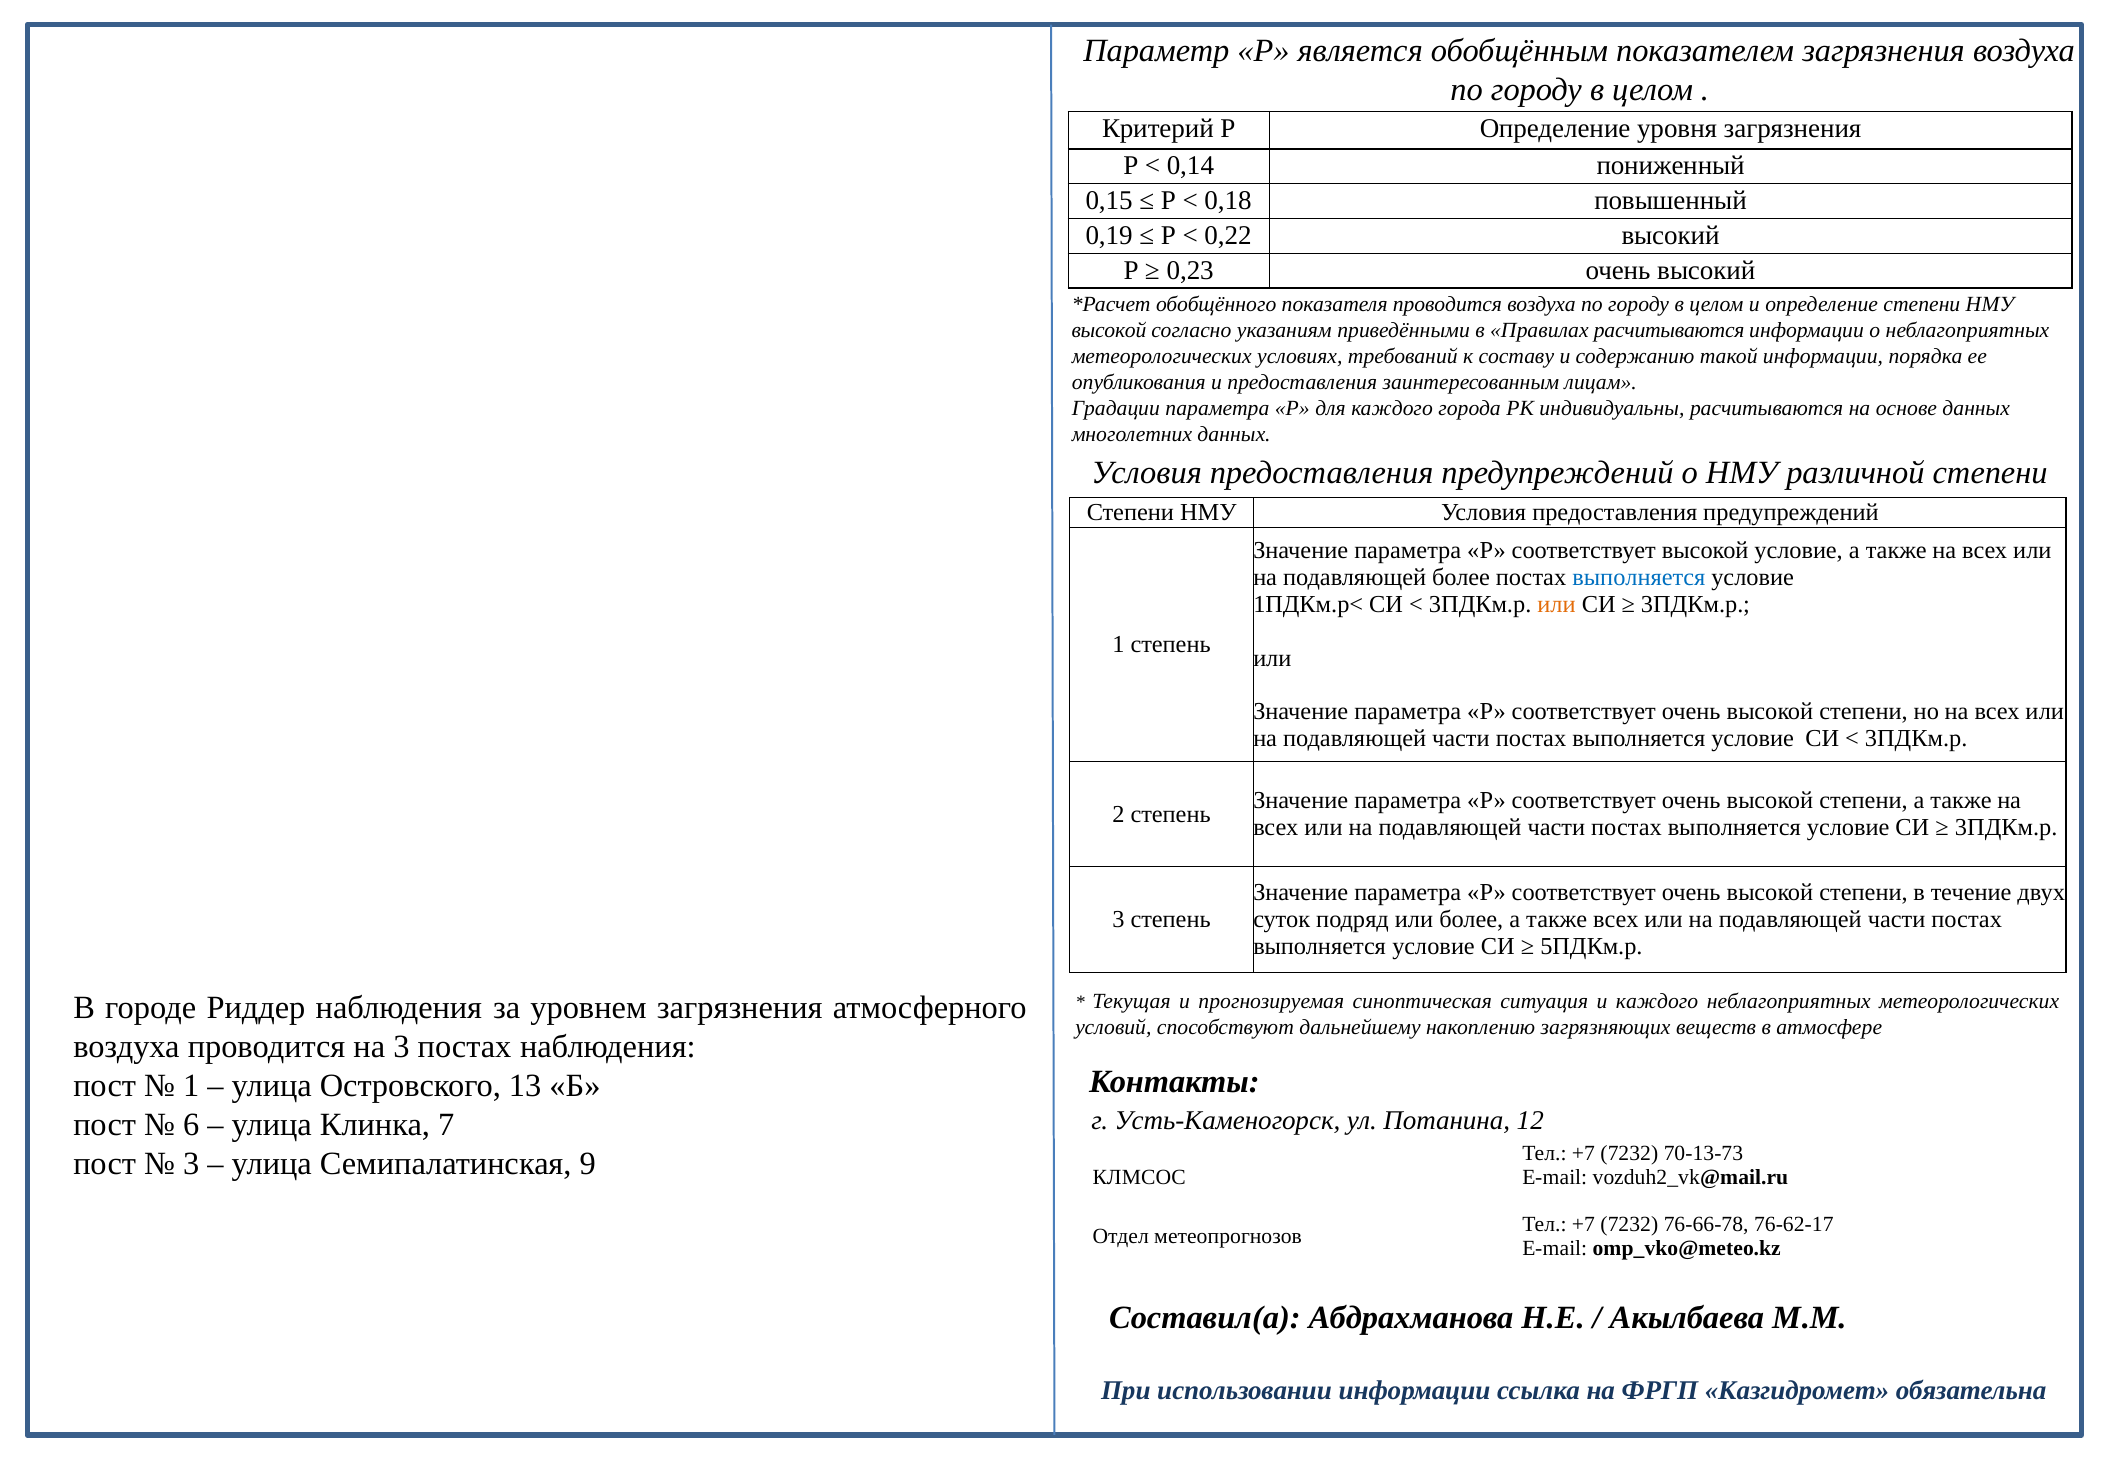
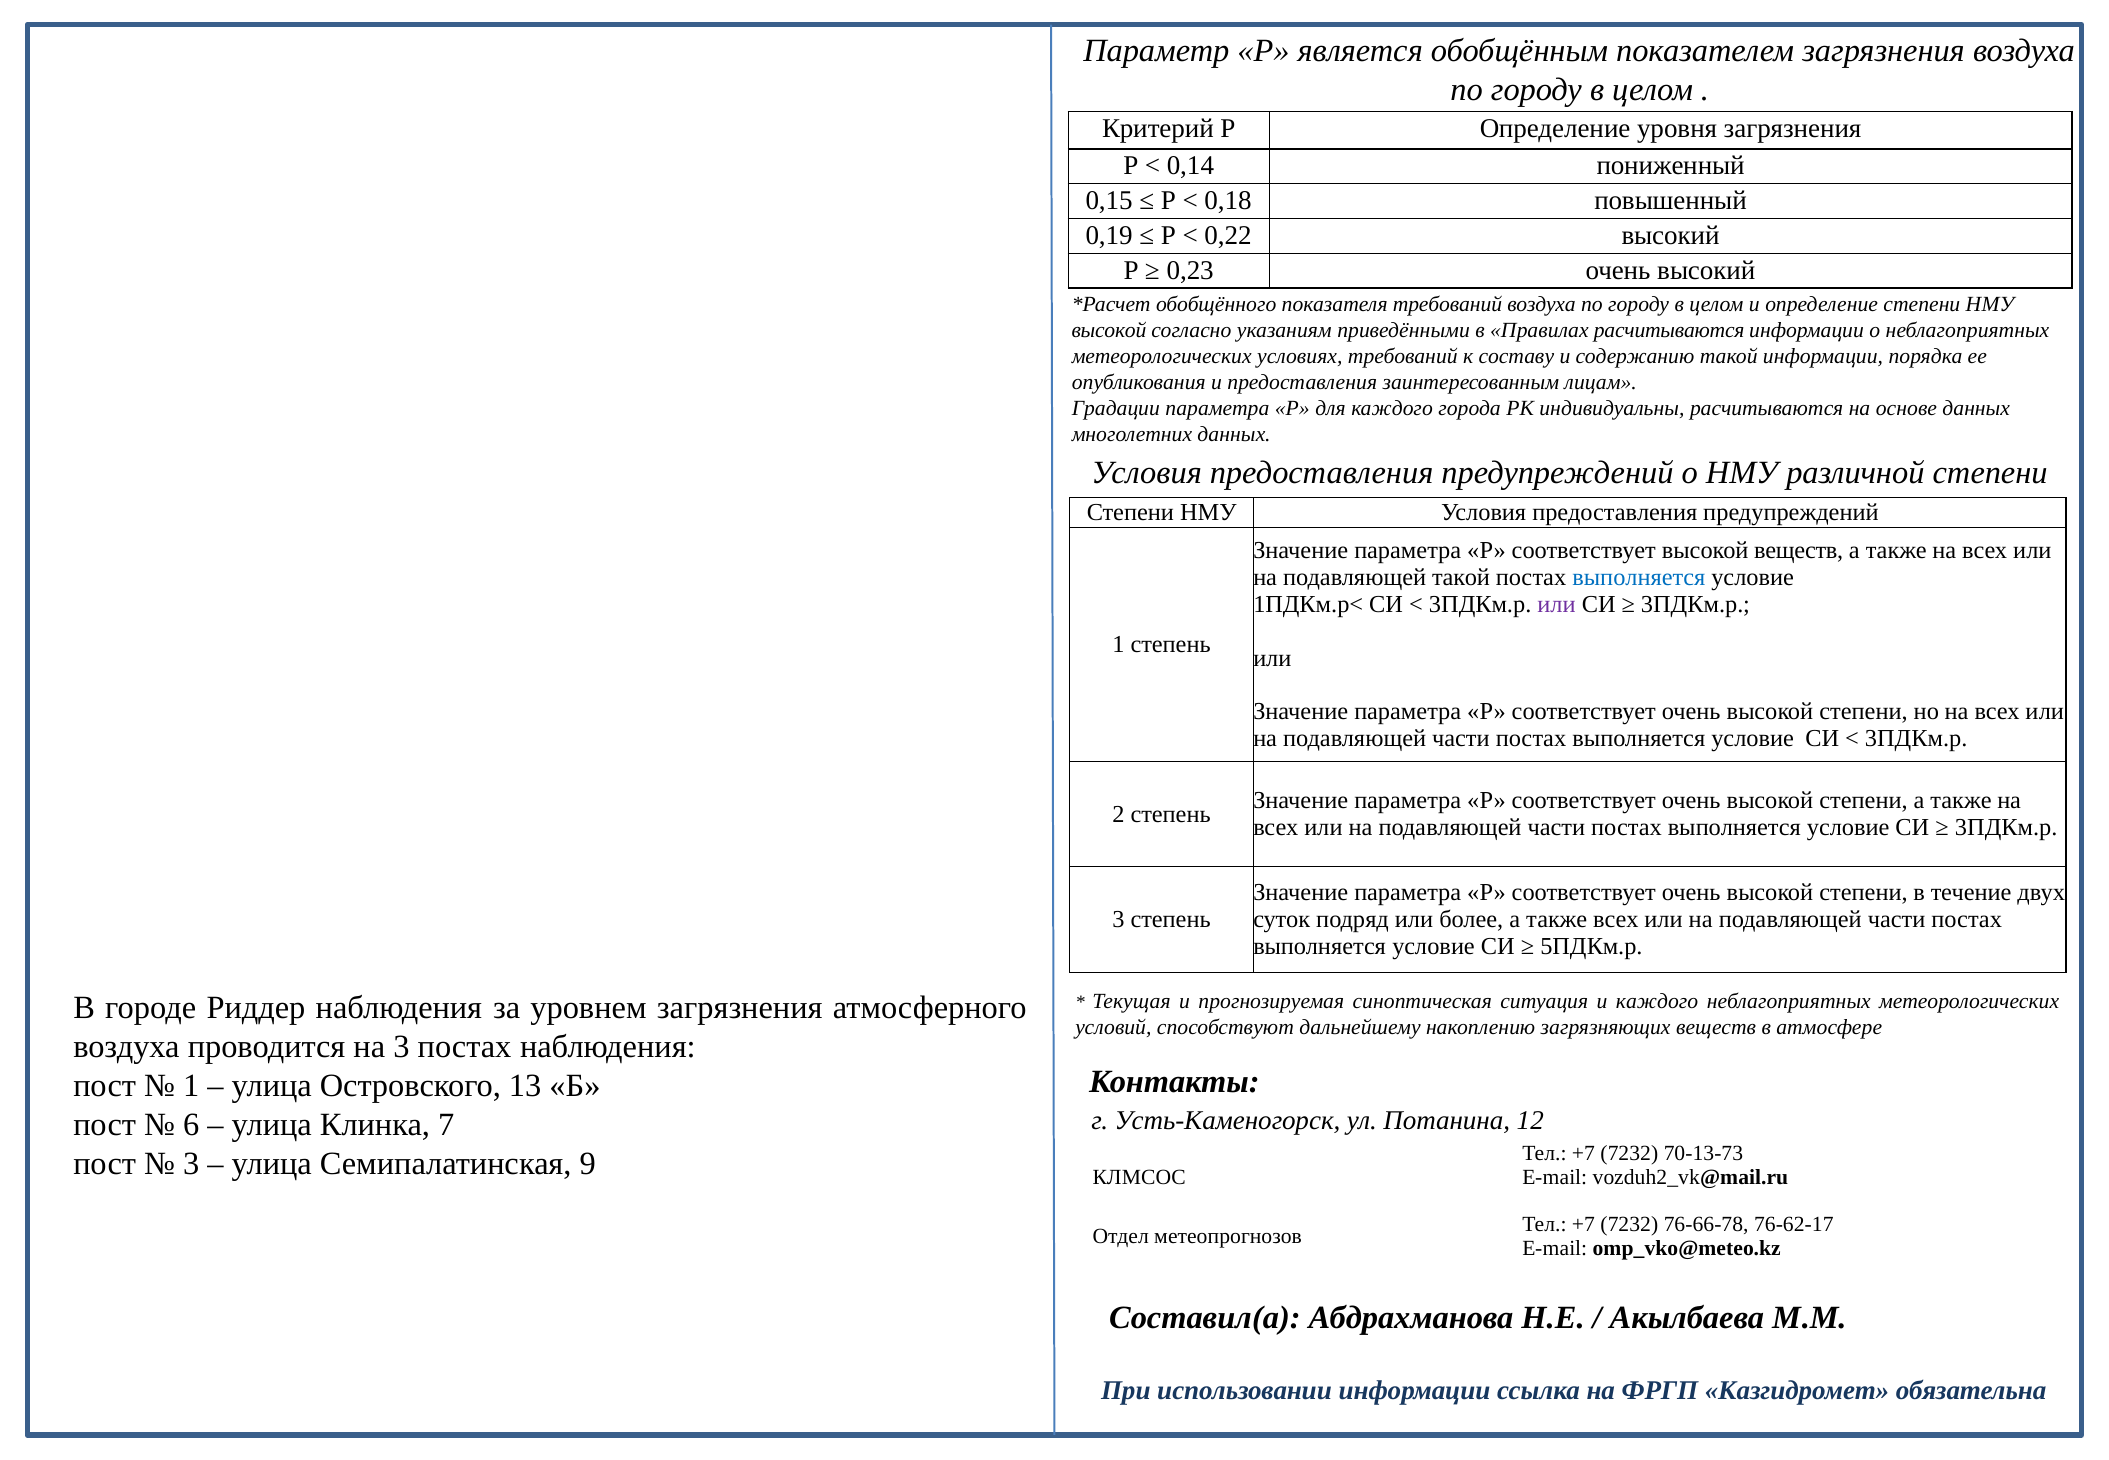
показателя проводится: проводится -> требований (1447, 305)
высокой условие: условие -> веществ (1799, 550)
подавляющей более: более -> такой (1461, 577)
или colour: orange -> purple (1556, 604)
